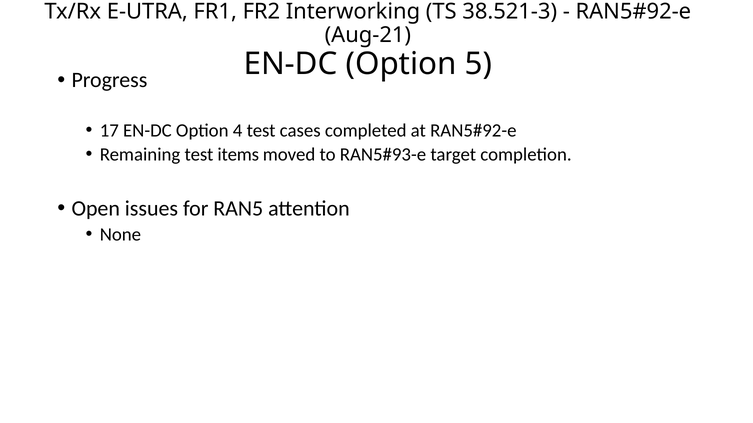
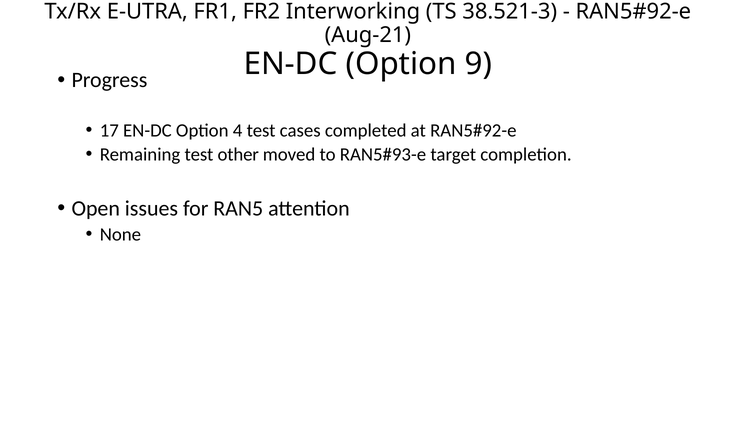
5: 5 -> 9 (478, 64)
items: items -> other (238, 155)
